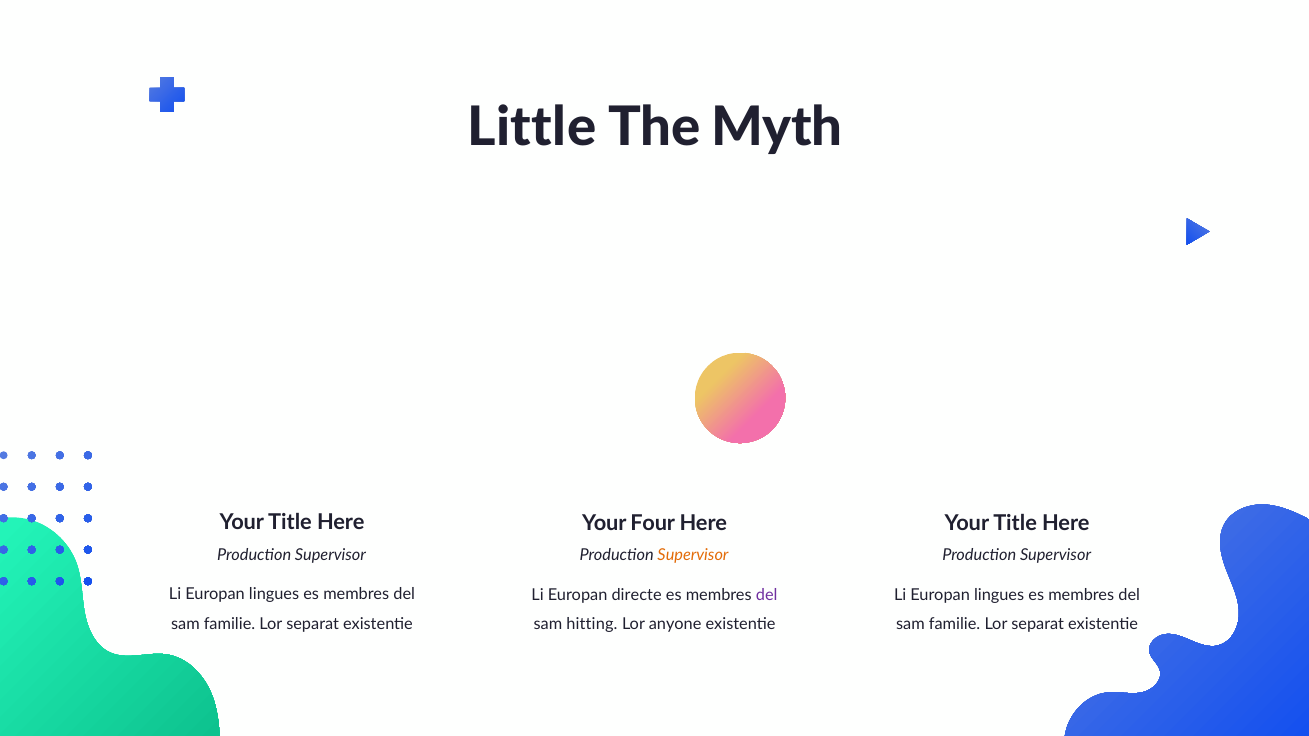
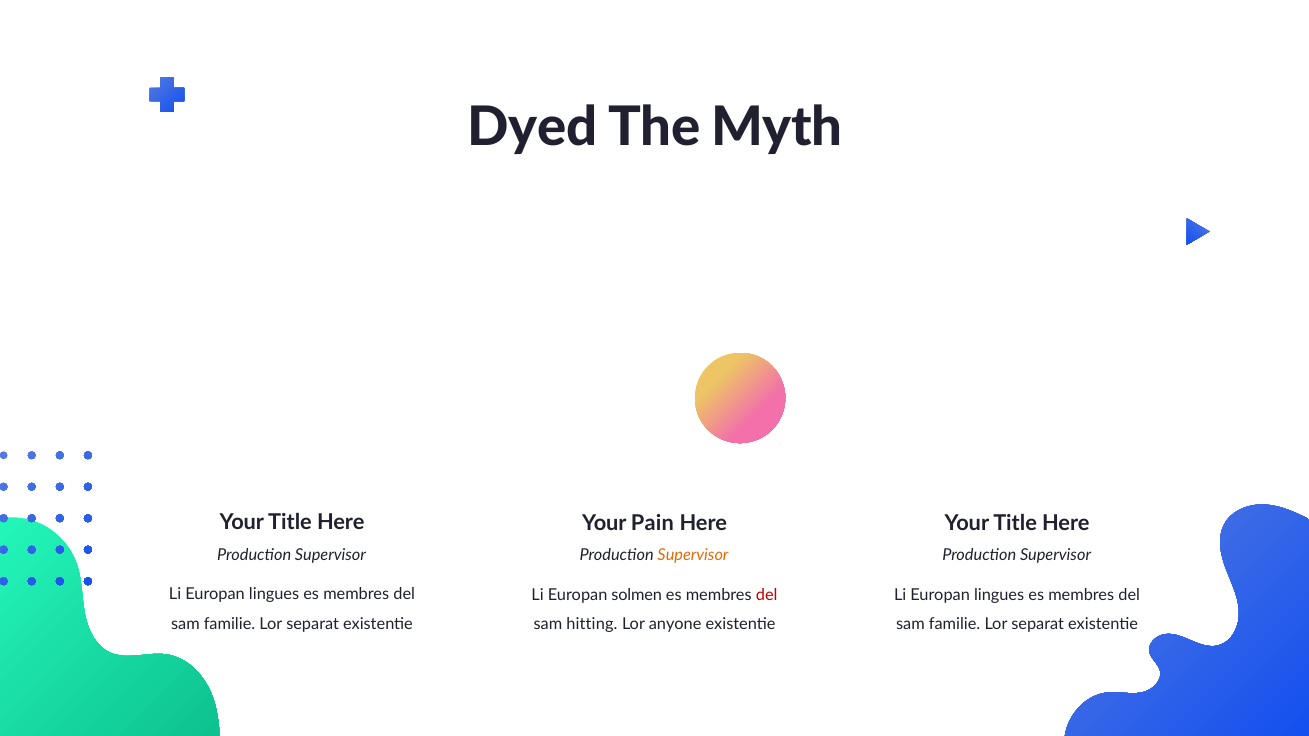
Little: Little -> Dyed (532, 128)
Four: Four -> Pain (652, 523)
directe: directe -> solmen (637, 595)
del colour: purple -> red (767, 595)
